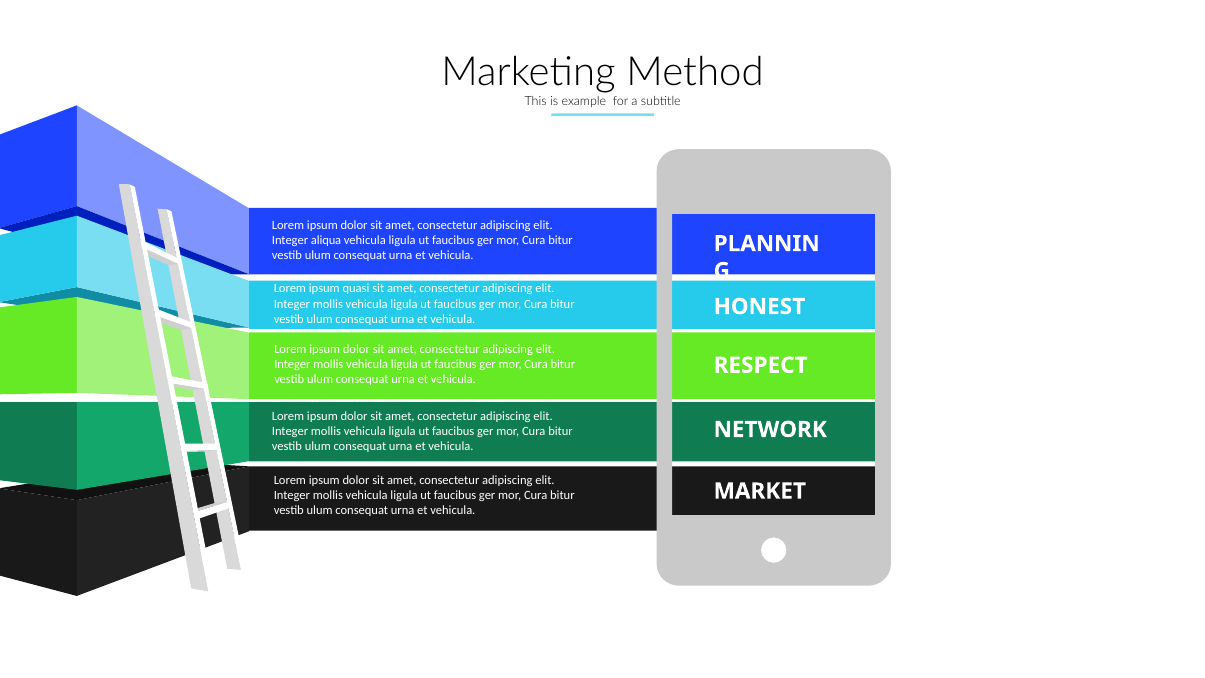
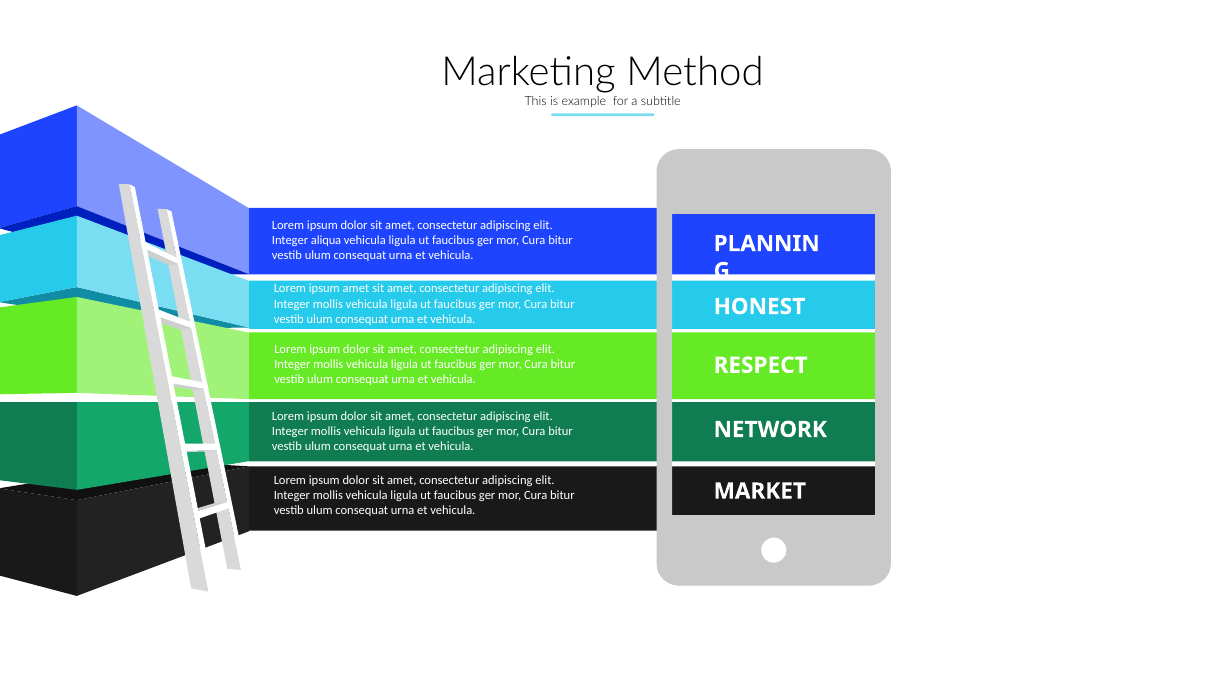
ipsum quasi: quasi -> amet (356, 289)
